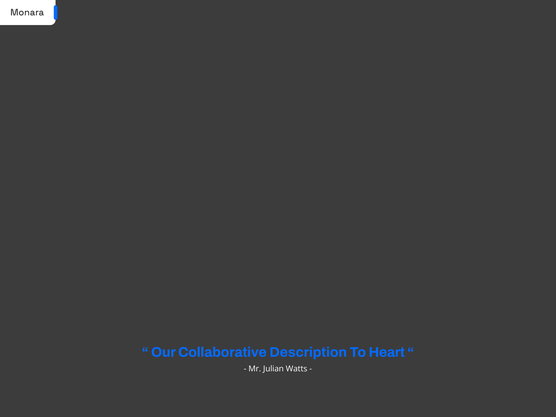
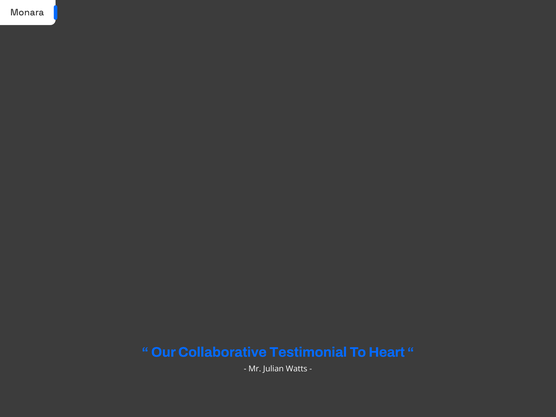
Description: Description -> Testimonial (308, 352)
